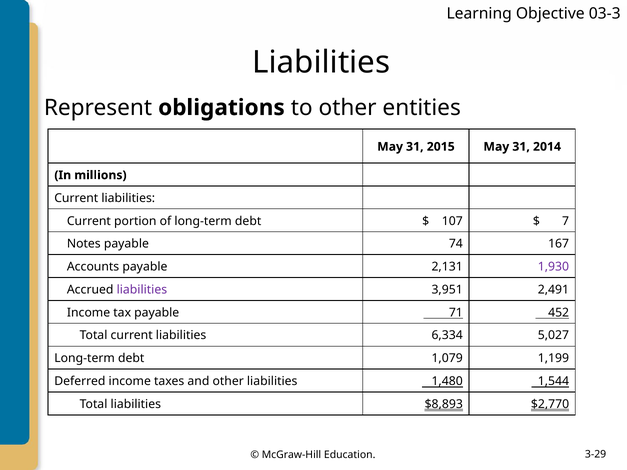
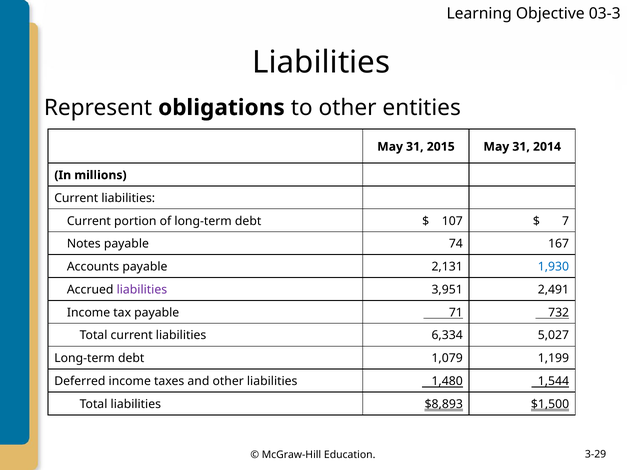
1,930 colour: purple -> blue (553, 267)
452: 452 -> 732 (559, 313)
$2,770: $2,770 -> $1,500 (550, 404)
